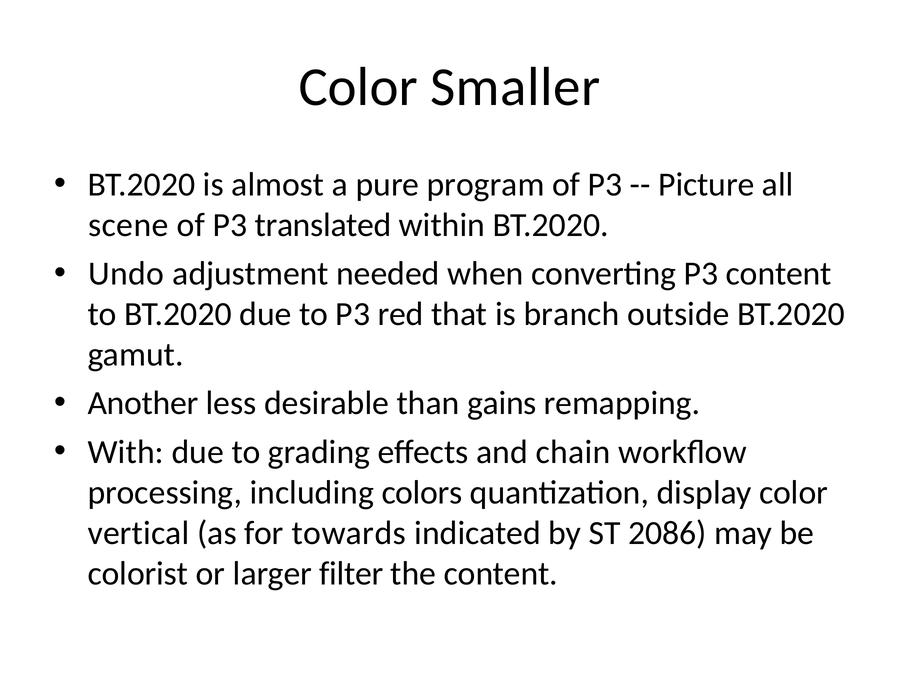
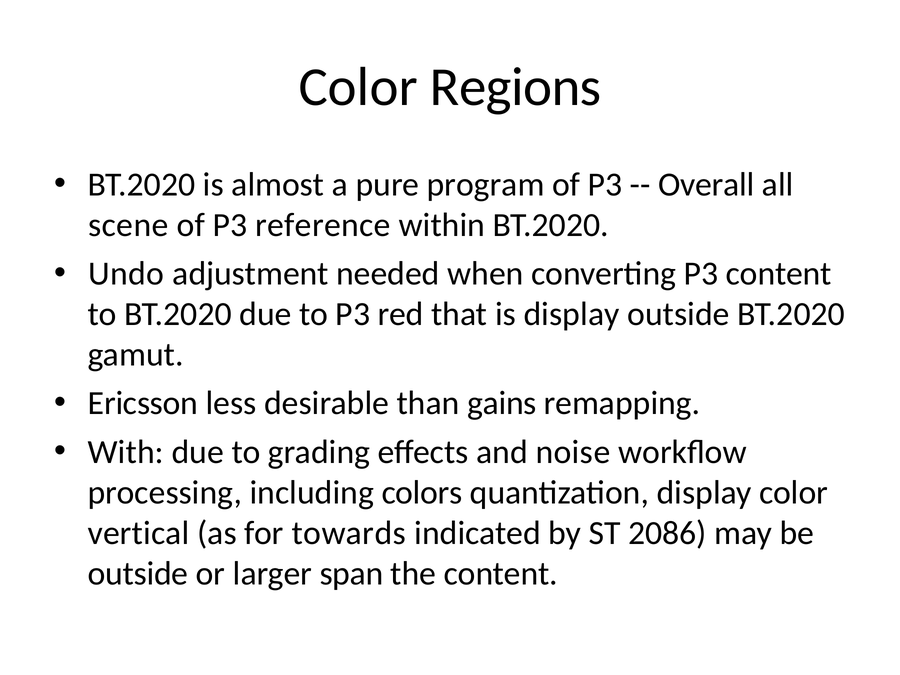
Smaller: Smaller -> Regions (516, 87)
Picture: Picture -> Overall (706, 185)
translated: translated -> reference (323, 225)
is branch: branch -> display (572, 314)
Another: Another -> Ericsson (143, 403)
chain: chain -> noise (573, 452)
colorist: colorist -> outside (138, 573)
filter: filter -> span (351, 573)
